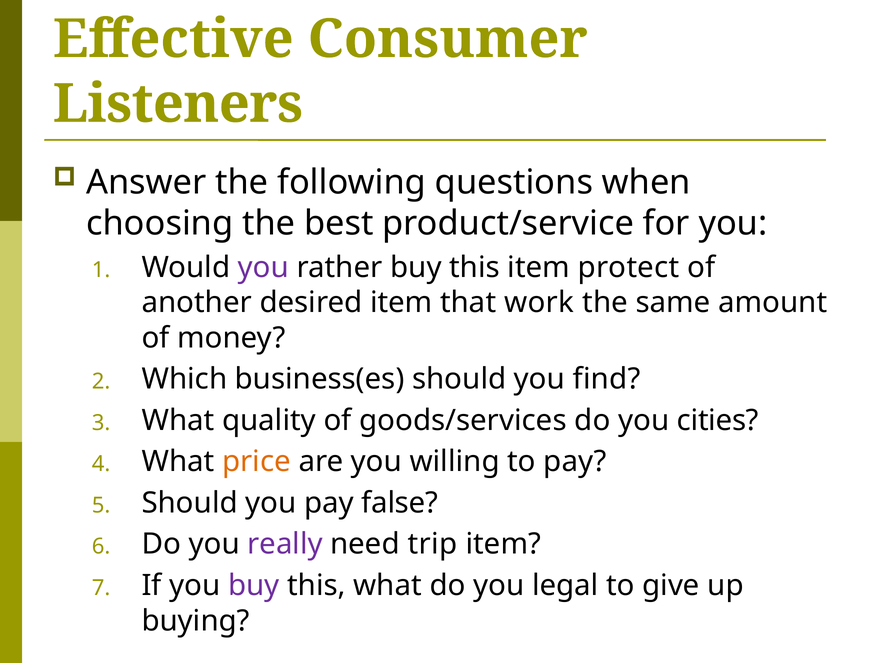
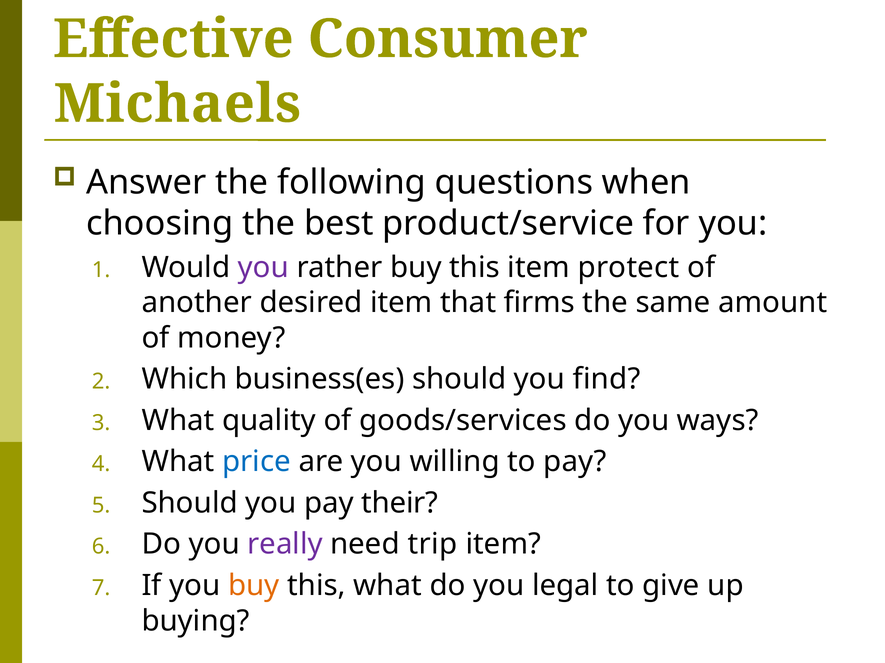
Listeners: Listeners -> Michaels (177, 104)
work: work -> firms (539, 303)
cities: cities -> ways (718, 421)
price colour: orange -> blue (256, 462)
false: false -> their (400, 504)
buy colour: purple -> orange (254, 586)
